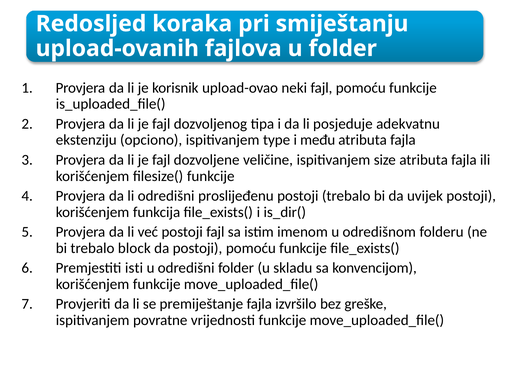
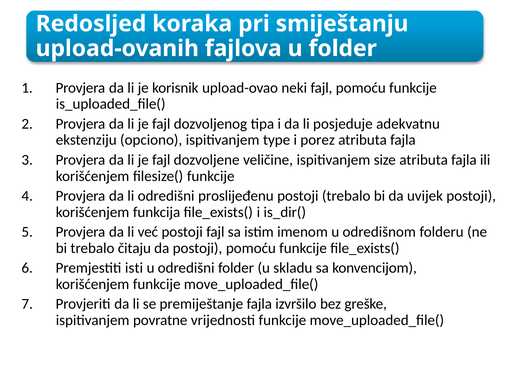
među: među -> porez (318, 140)
block: block -> čitaju (134, 248)
